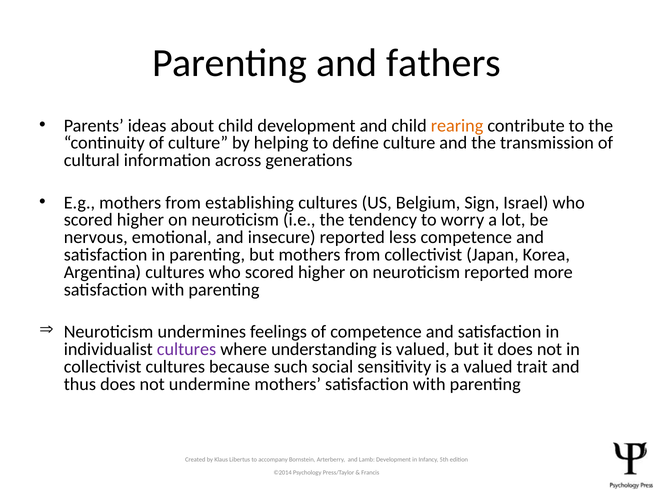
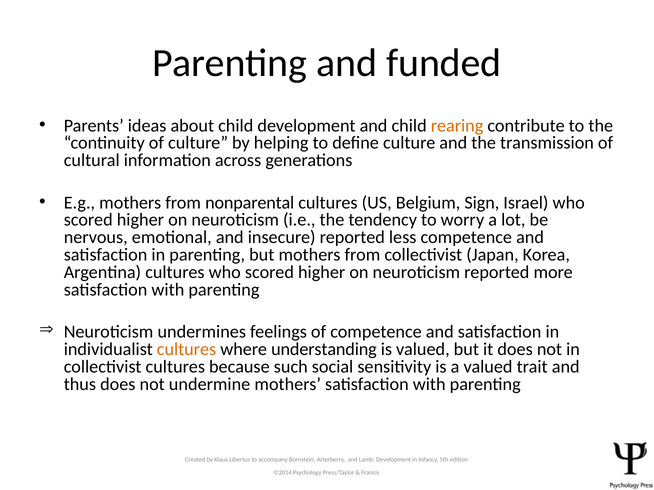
fathers: fathers -> funded (444, 63)
establishing: establishing -> nonparental (250, 203)
cultures colour: purple -> orange (187, 350)
